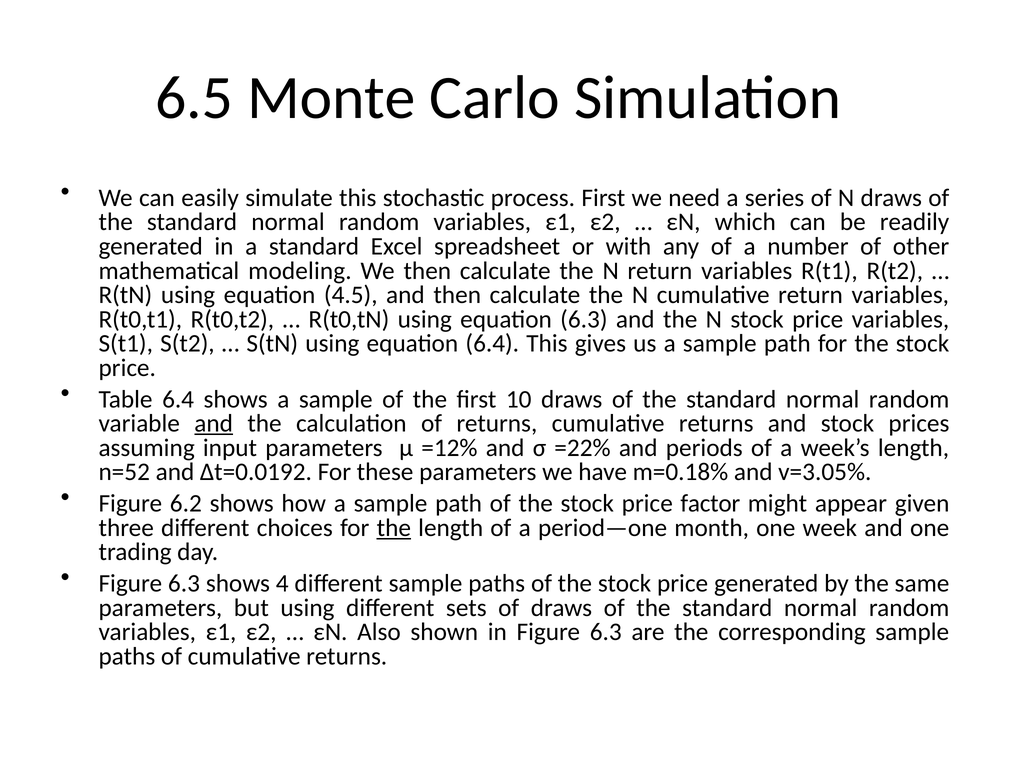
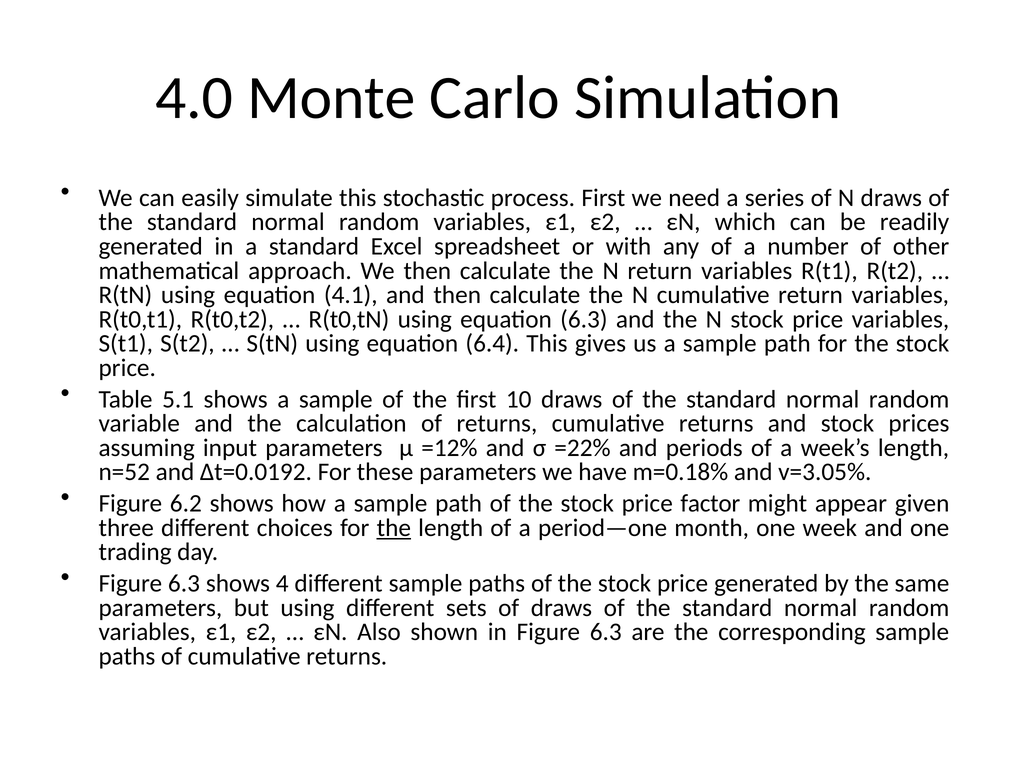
6.5: 6.5 -> 4.0 (194, 98)
modeling: modeling -> approach (300, 271)
4.5: 4.5 -> 4.1 (351, 295)
Table 6.4: 6.4 -> 5.1 (178, 399)
and underline: present -> none (214, 424)
